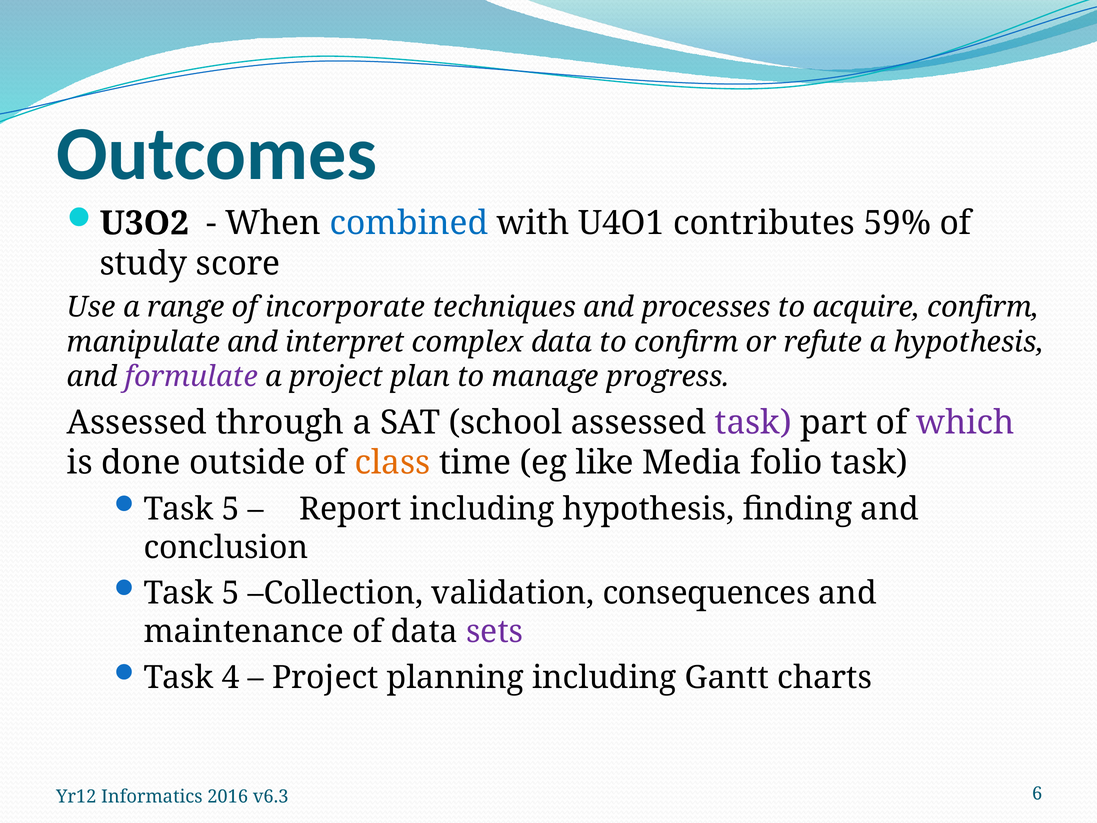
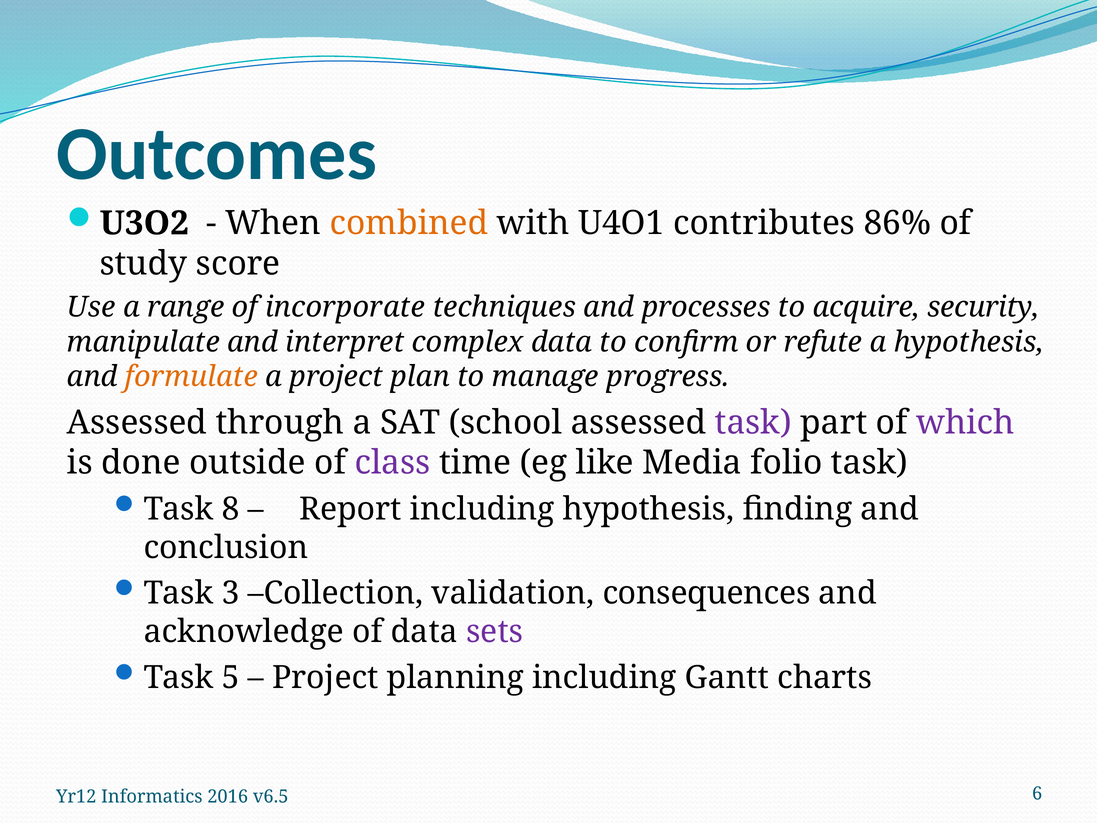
combined colour: blue -> orange (409, 223)
59%: 59% -> 86% (897, 223)
acquire confirm: confirm -> security (983, 307)
formulate colour: purple -> orange (191, 377)
class colour: orange -> purple (393, 463)
5: 5 -> 8 (231, 509)
5: 5 -> 3 (231, 593)
maintenance: maintenance -> acknowledge (244, 632)
4: 4 -> 5 (231, 677)
v6.3: v6.3 -> v6.5 (271, 797)
